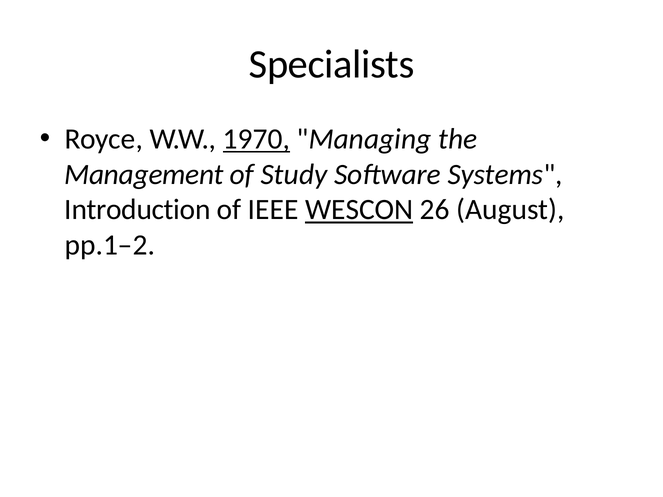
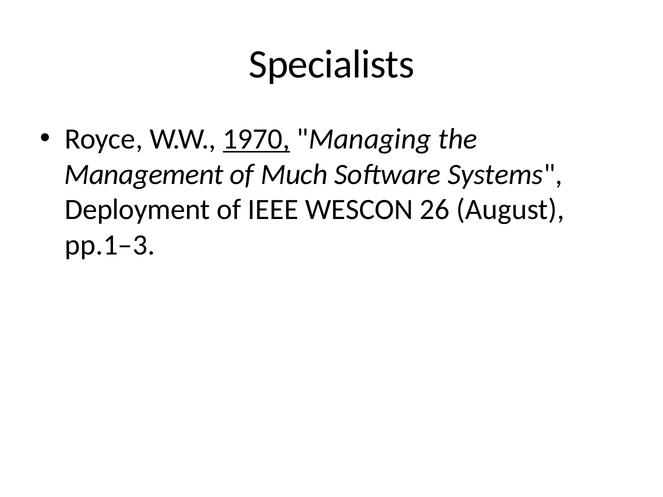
Study: Study -> Much (294, 174)
Introduction: Introduction -> Deployment (137, 210)
WESCON underline: present -> none (359, 210)
pp.1–2: pp.1–2 -> pp.1–3 (110, 245)
